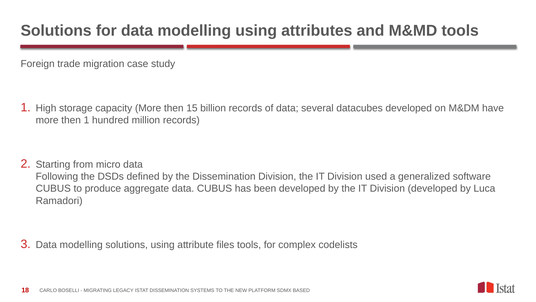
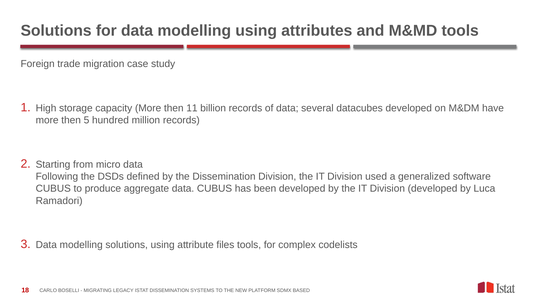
15: 15 -> 11 (192, 108)
then 1: 1 -> 5 (86, 120)
